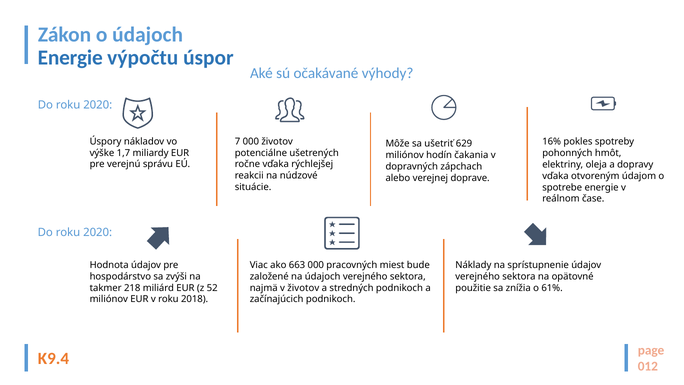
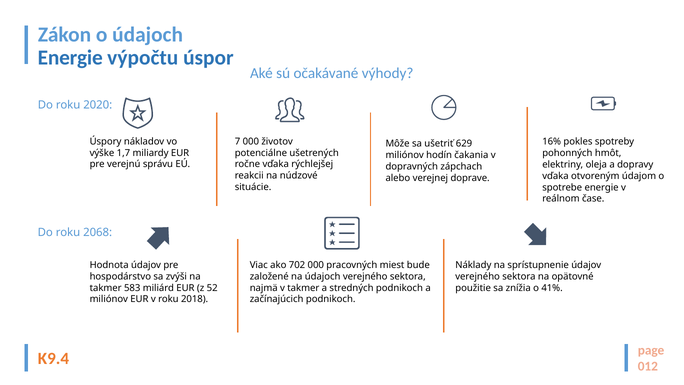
2020: 2020 -> 2068 (98, 232)
663: 663 -> 702 (297, 265)
218: 218 -> 583 (132, 288)
v životov: životov -> takmer (303, 288)
61%: 61% -> 41% (552, 288)
